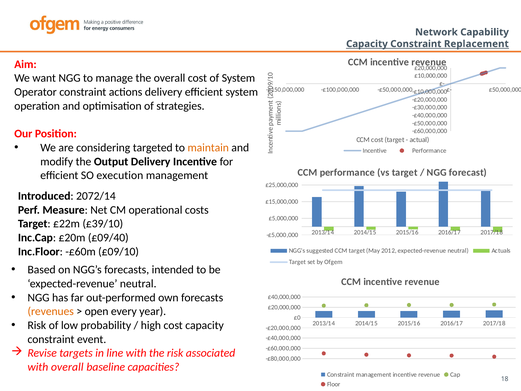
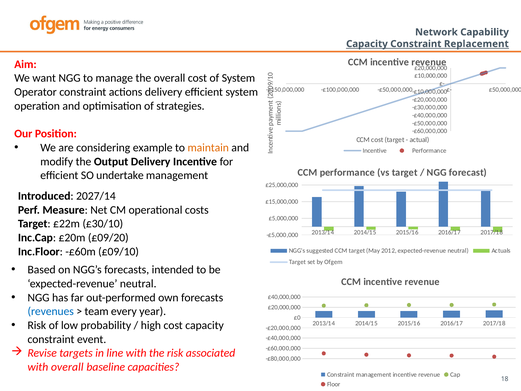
targeted: targeted -> example (153, 148)
execution: execution -> undertake (120, 175)
2072/14: 2072/14 -> 2027/14 (96, 196)
£39/10: £39/10 -> £30/10 (103, 224)
£09/40: £09/40 -> £09/20 (108, 238)
revenues colour: orange -> blue (51, 311)
open: open -> team (97, 311)
